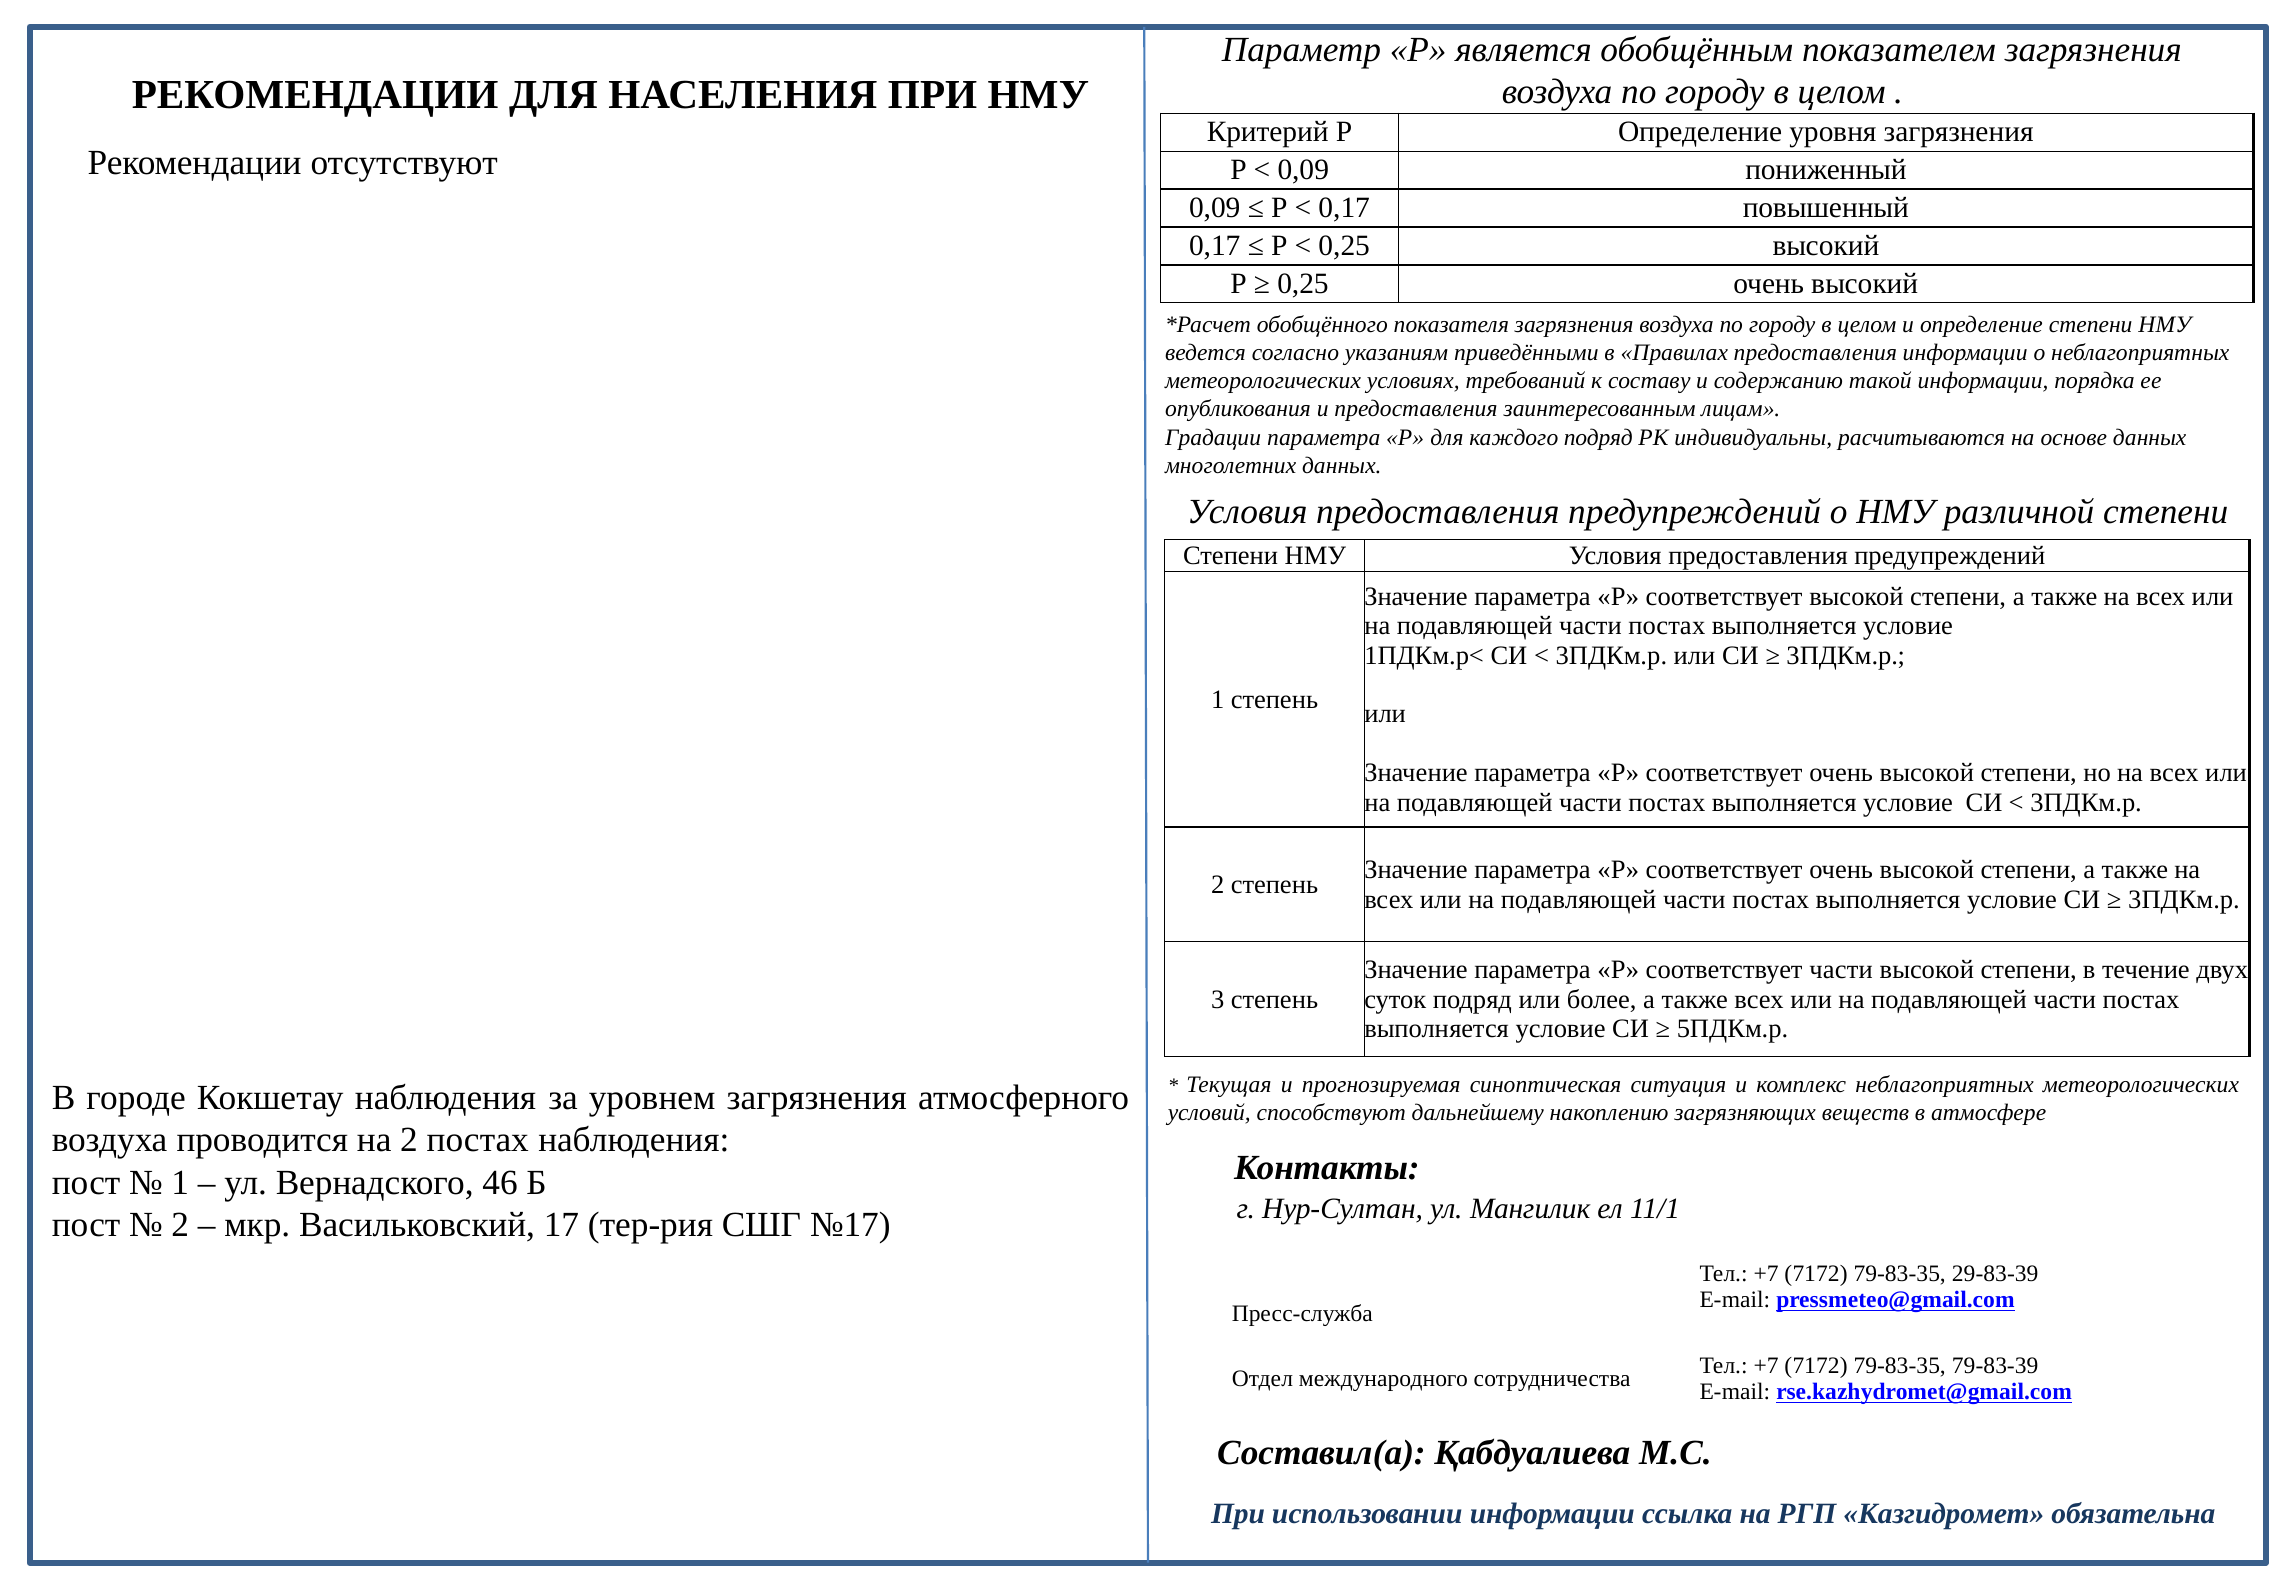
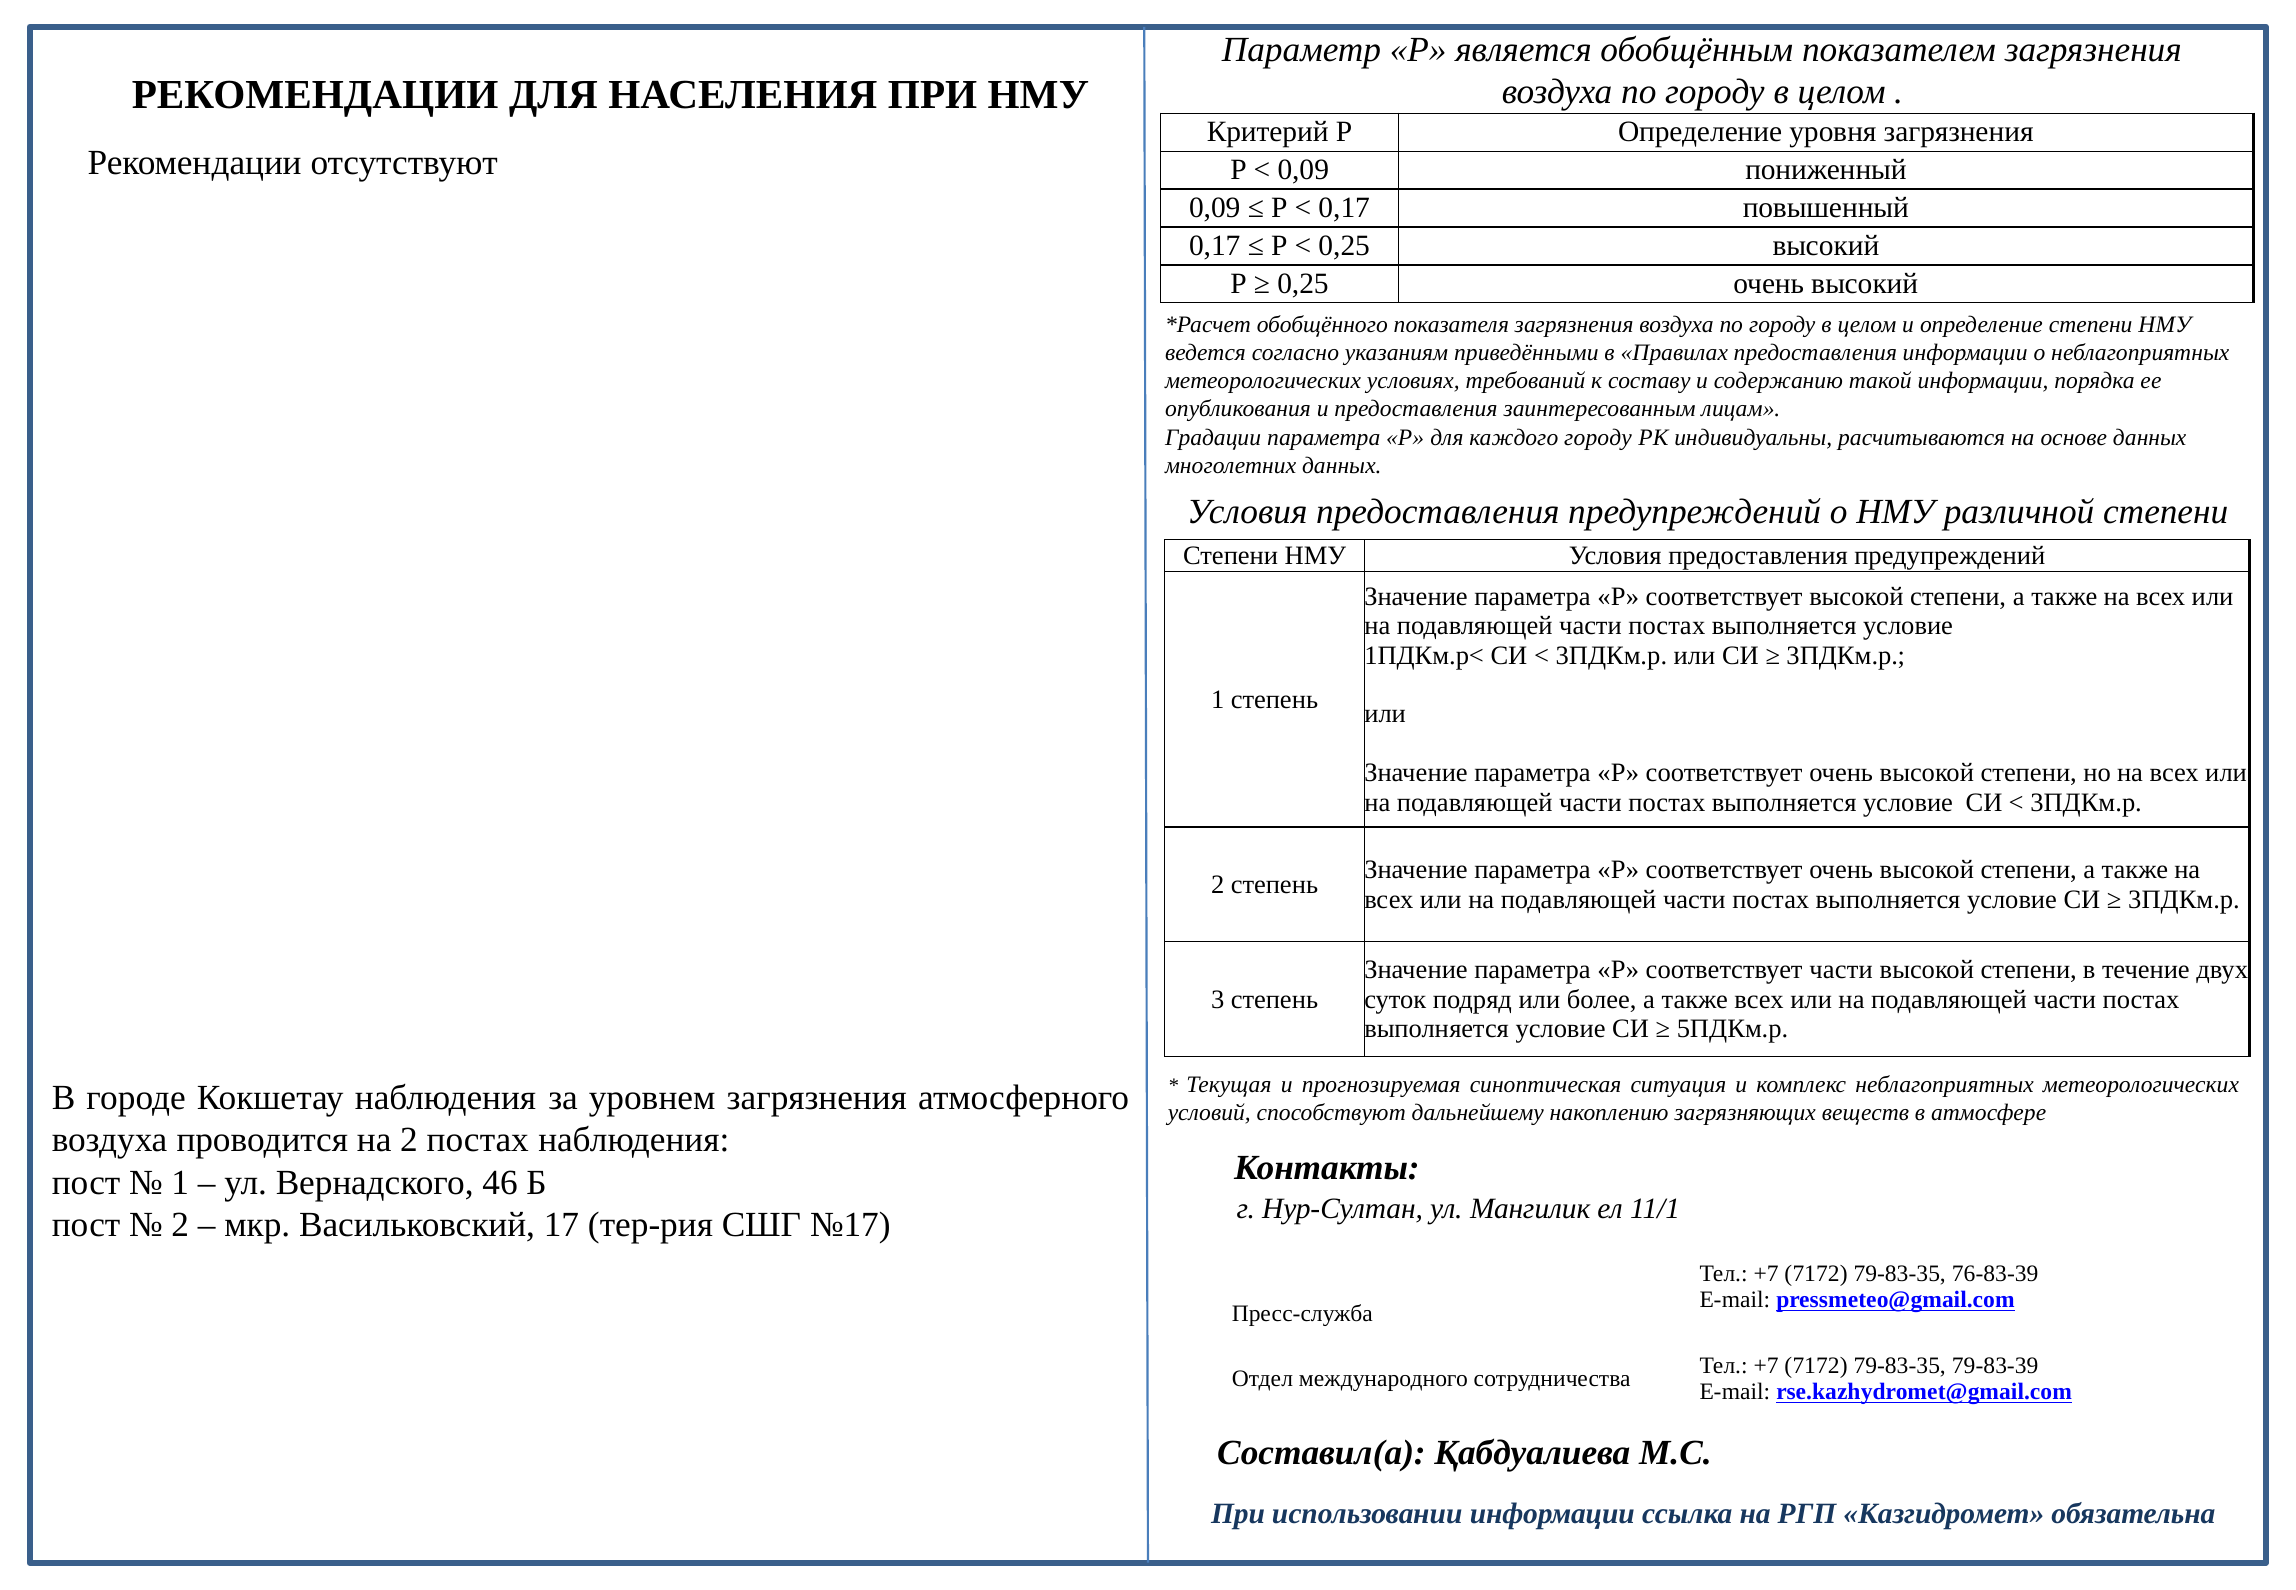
каждого подряд: подряд -> городу (1598, 437)
29-83-39: 29-83-39 -> 76-83-39 (1995, 1274)
